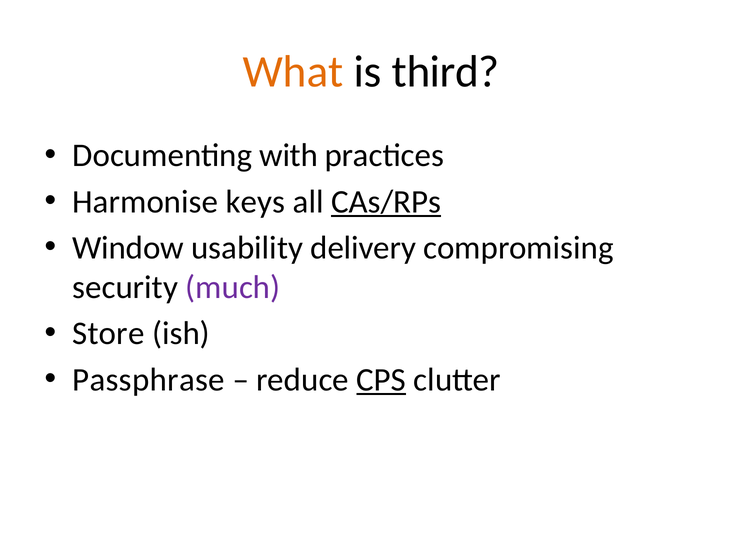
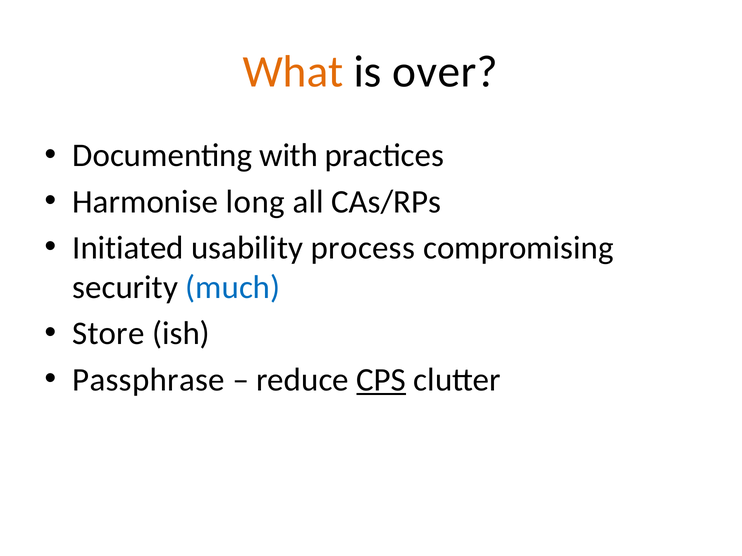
third: third -> over (445, 72)
keys: keys -> long (255, 202)
CAs/RPs underline: present -> none (386, 202)
Window: Window -> Initiated (128, 248)
delivery: delivery -> process (363, 248)
much colour: purple -> blue (233, 288)
